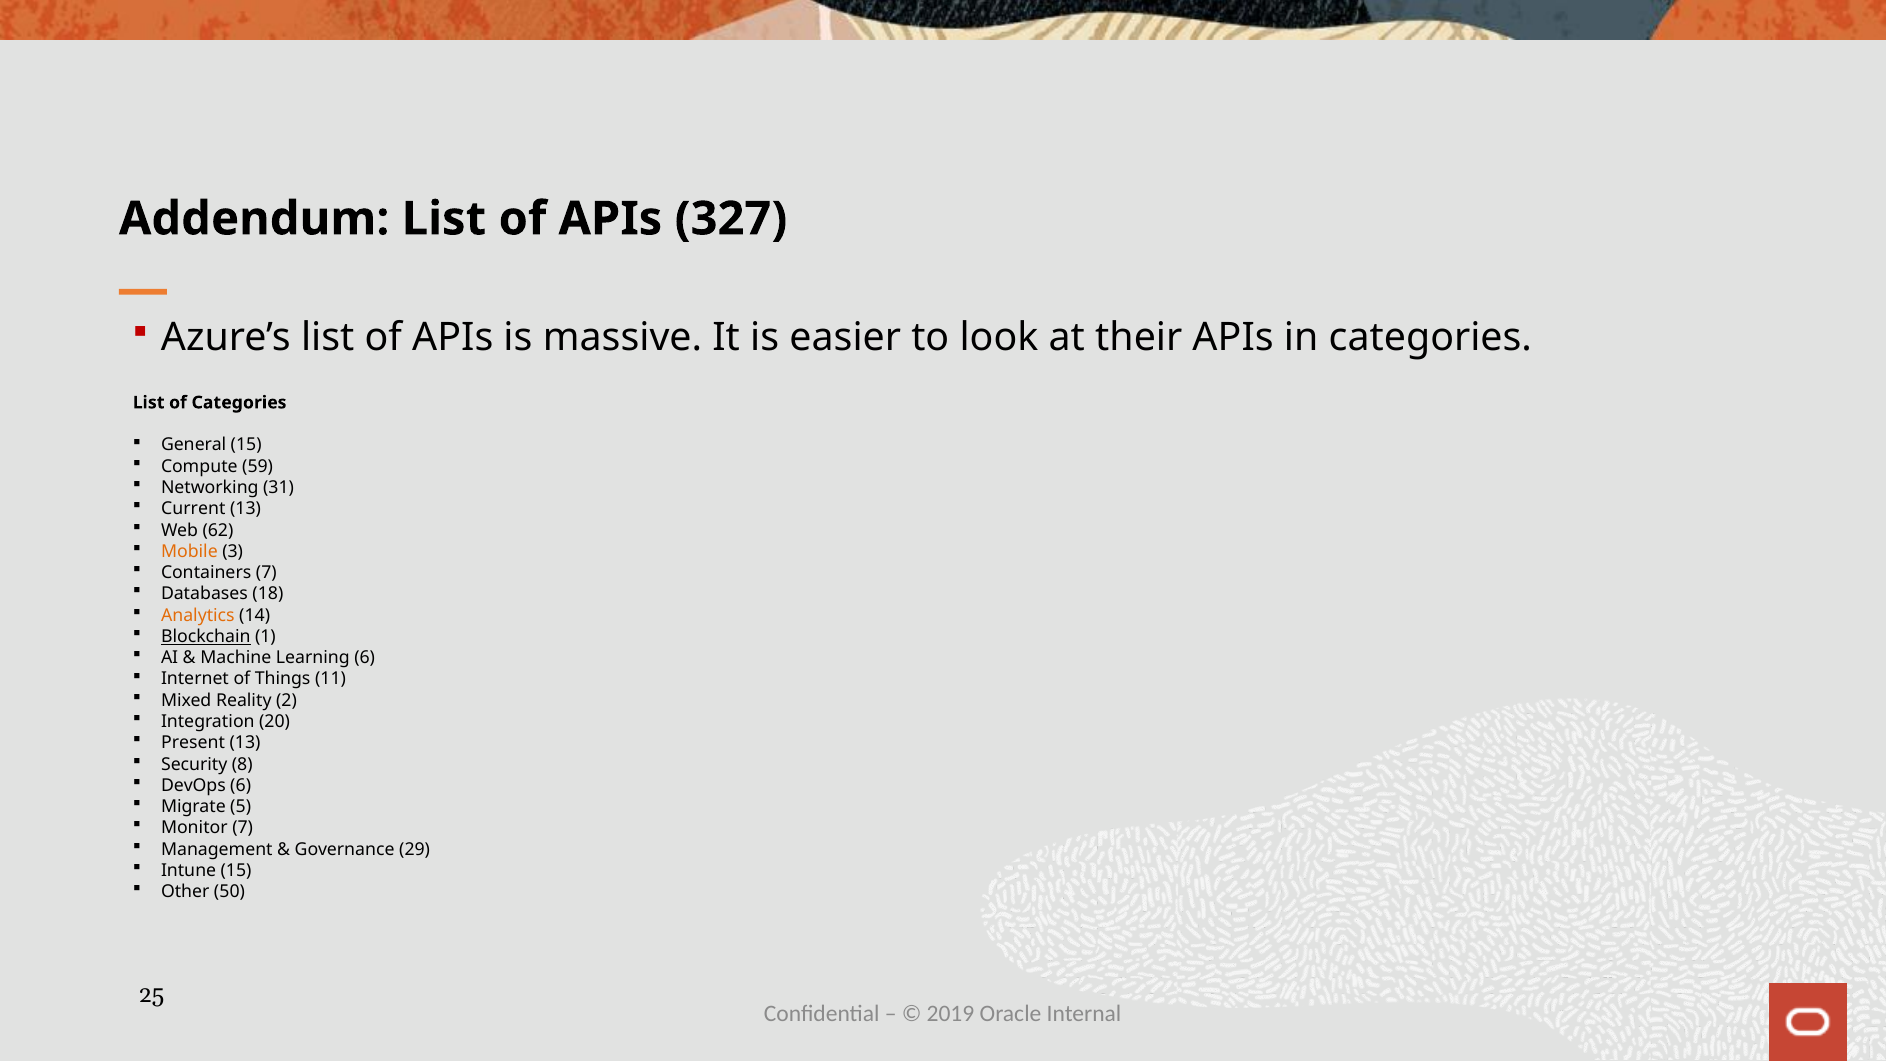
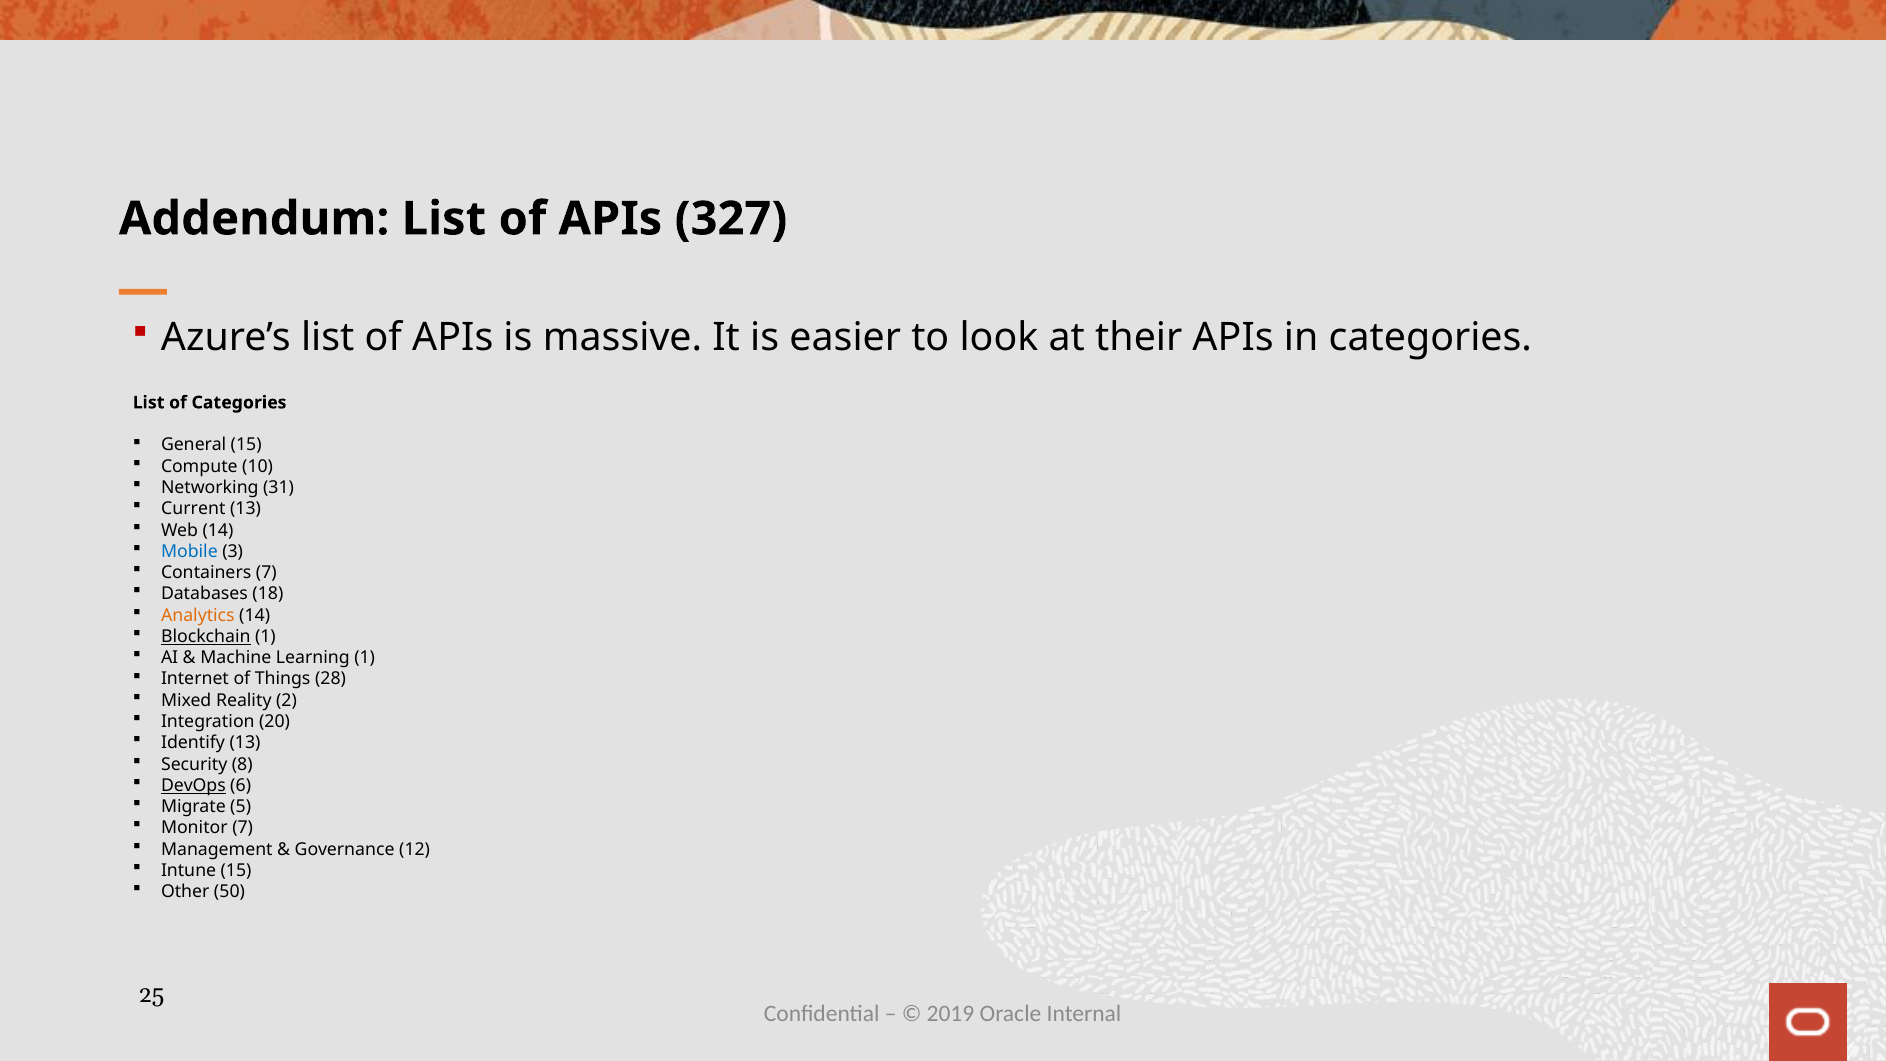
59: 59 -> 10 (258, 466)
Web 62: 62 -> 14 (218, 530)
Mobile colour: orange -> blue (189, 551)
Learning 6: 6 -> 1 (365, 658)
11: 11 -> 28 (331, 679)
Present: Present -> Identify (193, 743)
DevOps underline: none -> present (193, 785)
29: 29 -> 12 (415, 849)
